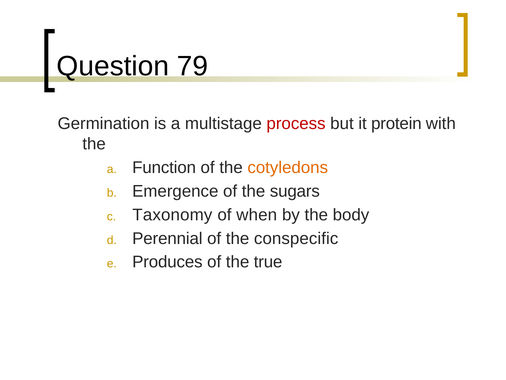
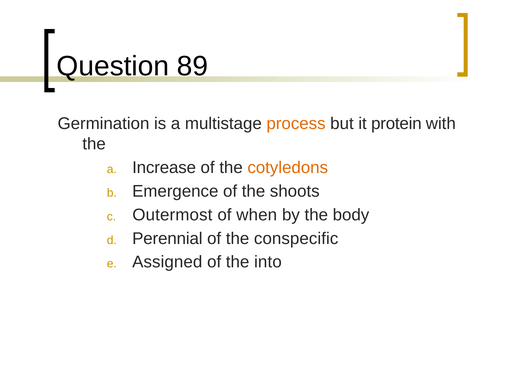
79: 79 -> 89 (192, 66)
process colour: red -> orange (296, 123)
Function: Function -> Increase (164, 167)
sugars: sugars -> shoots (295, 191)
Taxonomy: Taxonomy -> Outermost (172, 215)
Produces: Produces -> Assigned (167, 262)
true: true -> into (268, 262)
